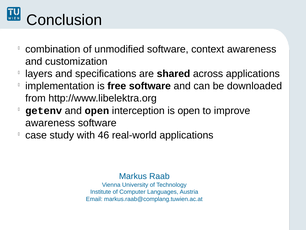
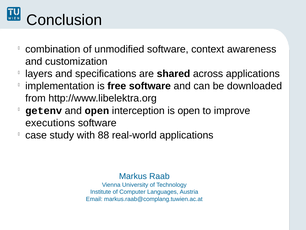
awareness: awareness -> executions (50, 123)
46: 46 -> 88 (103, 135)
